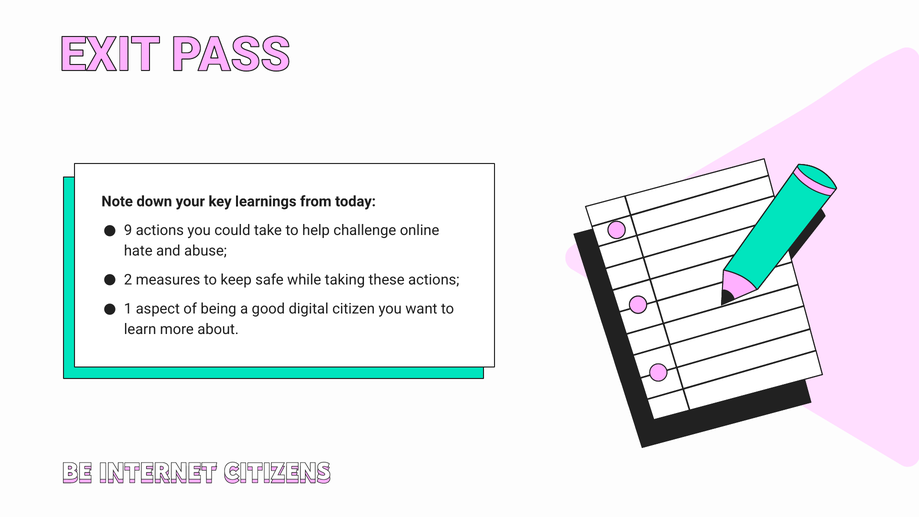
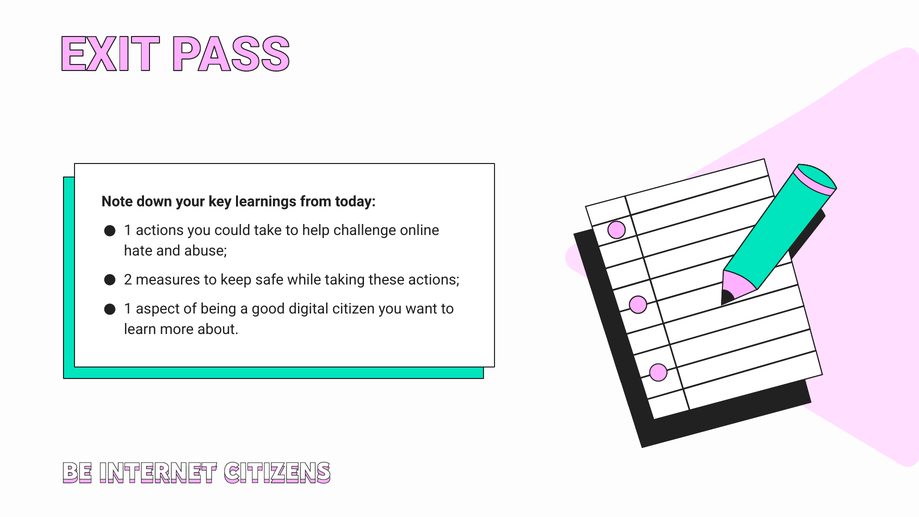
9: 9 -> 1 (128, 231)
